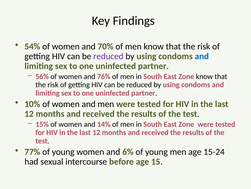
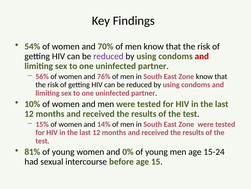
and colour: blue -> red (202, 56)
77%: 77% -> 81% (32, 151)
6%: 6% -> 0% (128, 151)
